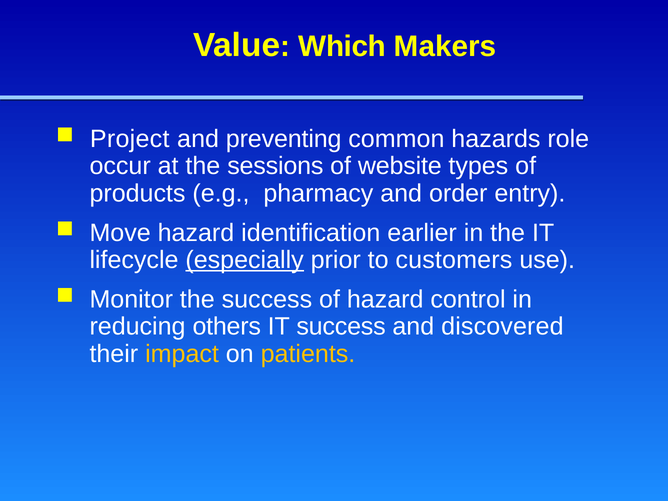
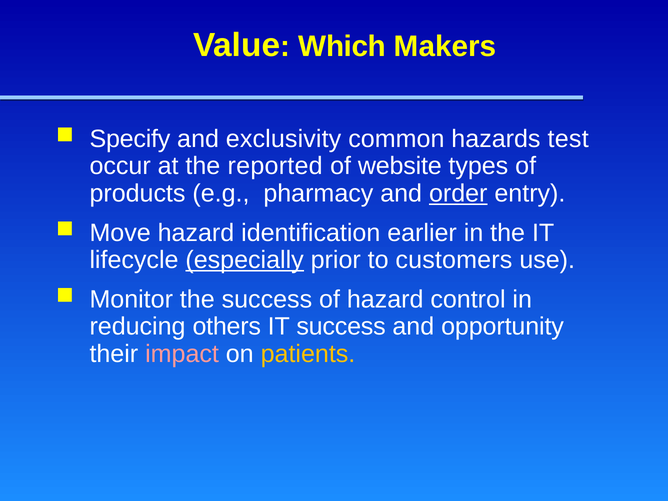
Project: Project -> Specify (130, 139)
preventing: preventing -> exclusivity (284, 139)
role: role -> test (568, 139)
sessions: sessions -> reported (275, 166)
order underline: none -> present (458, 193)
discovered: discovered -> opportunity (503, 327)
impact colour: yellow -> pink (182, 354)
